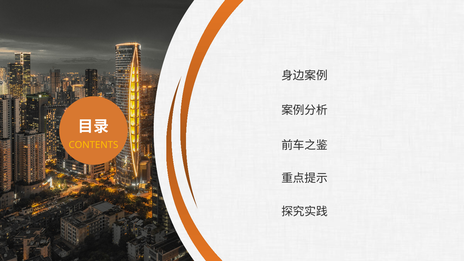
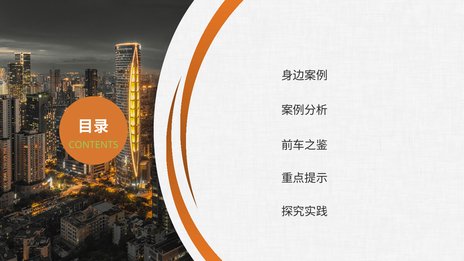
CONTENTS colour: yellow -> light green (93, 145)
